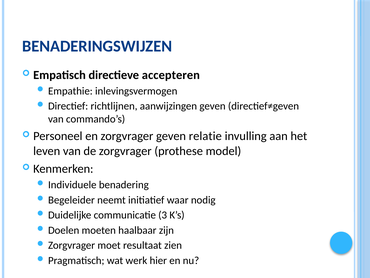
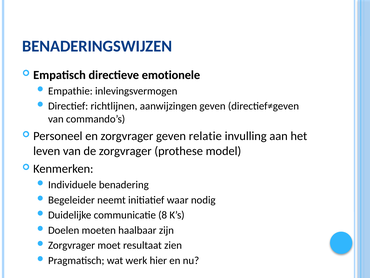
accepteren: accepteren -> emotionele (171, 75)
3: 3 -> 8 (163, 215)
